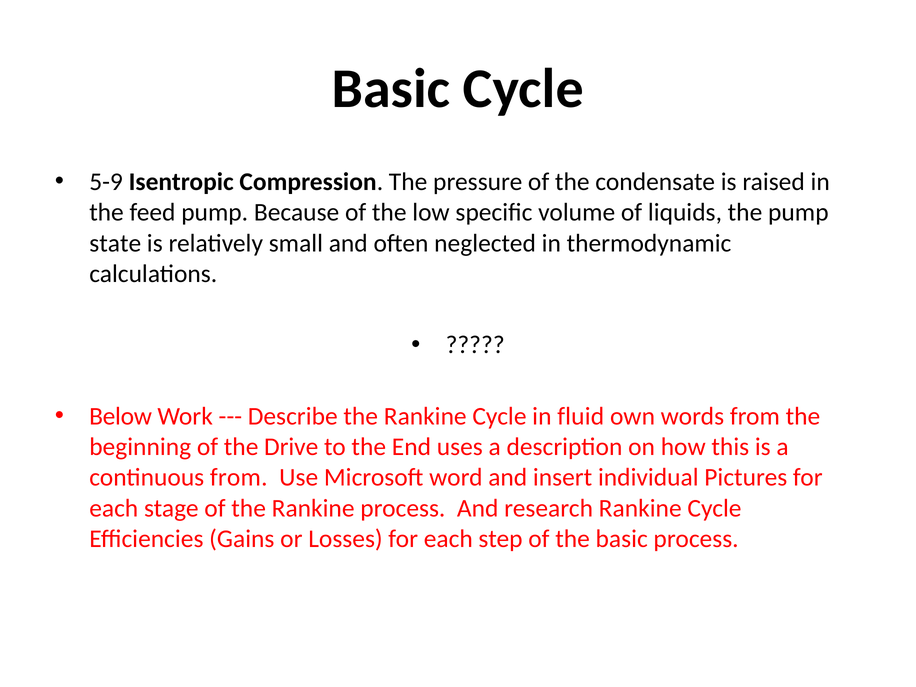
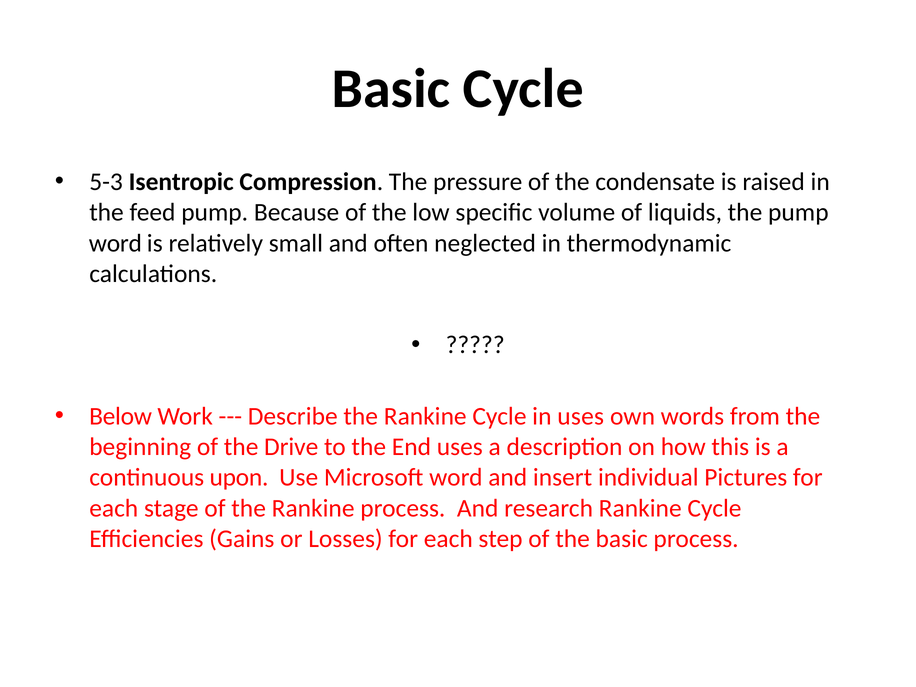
5-9: 5-9 -> 5-3 (106, 182)
state: state -> word (115, 243)
in fluid: fluid -> uses (581, 416)
continuous from: from -> upon (239, 478)
